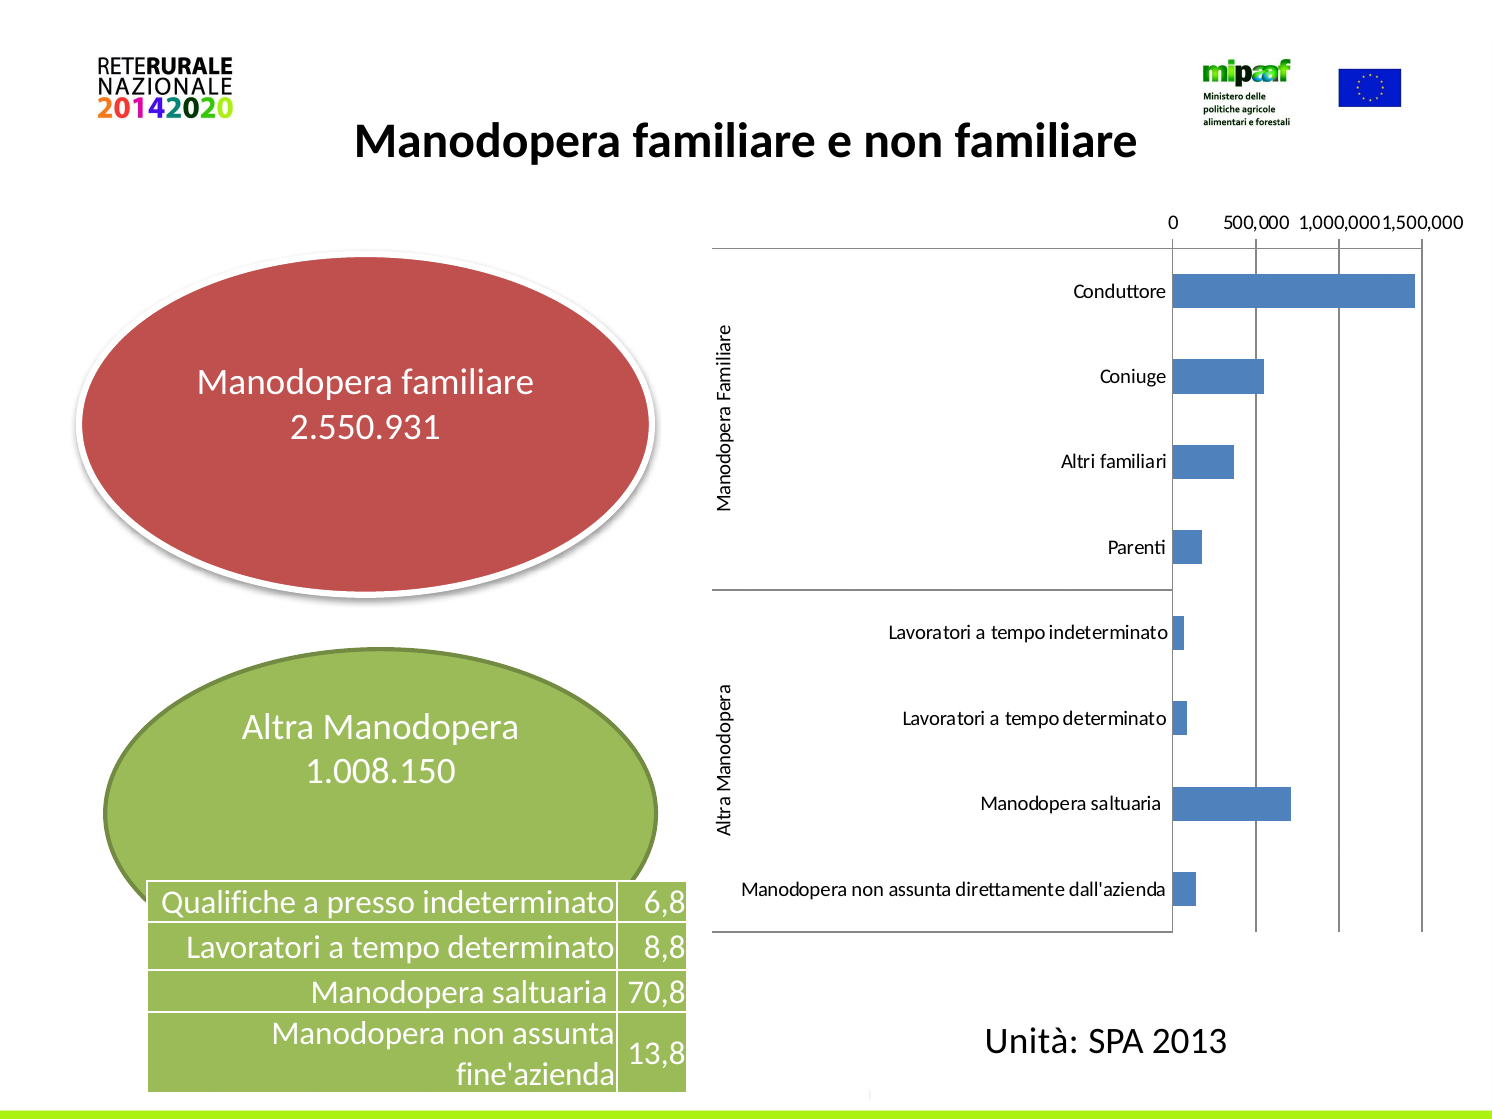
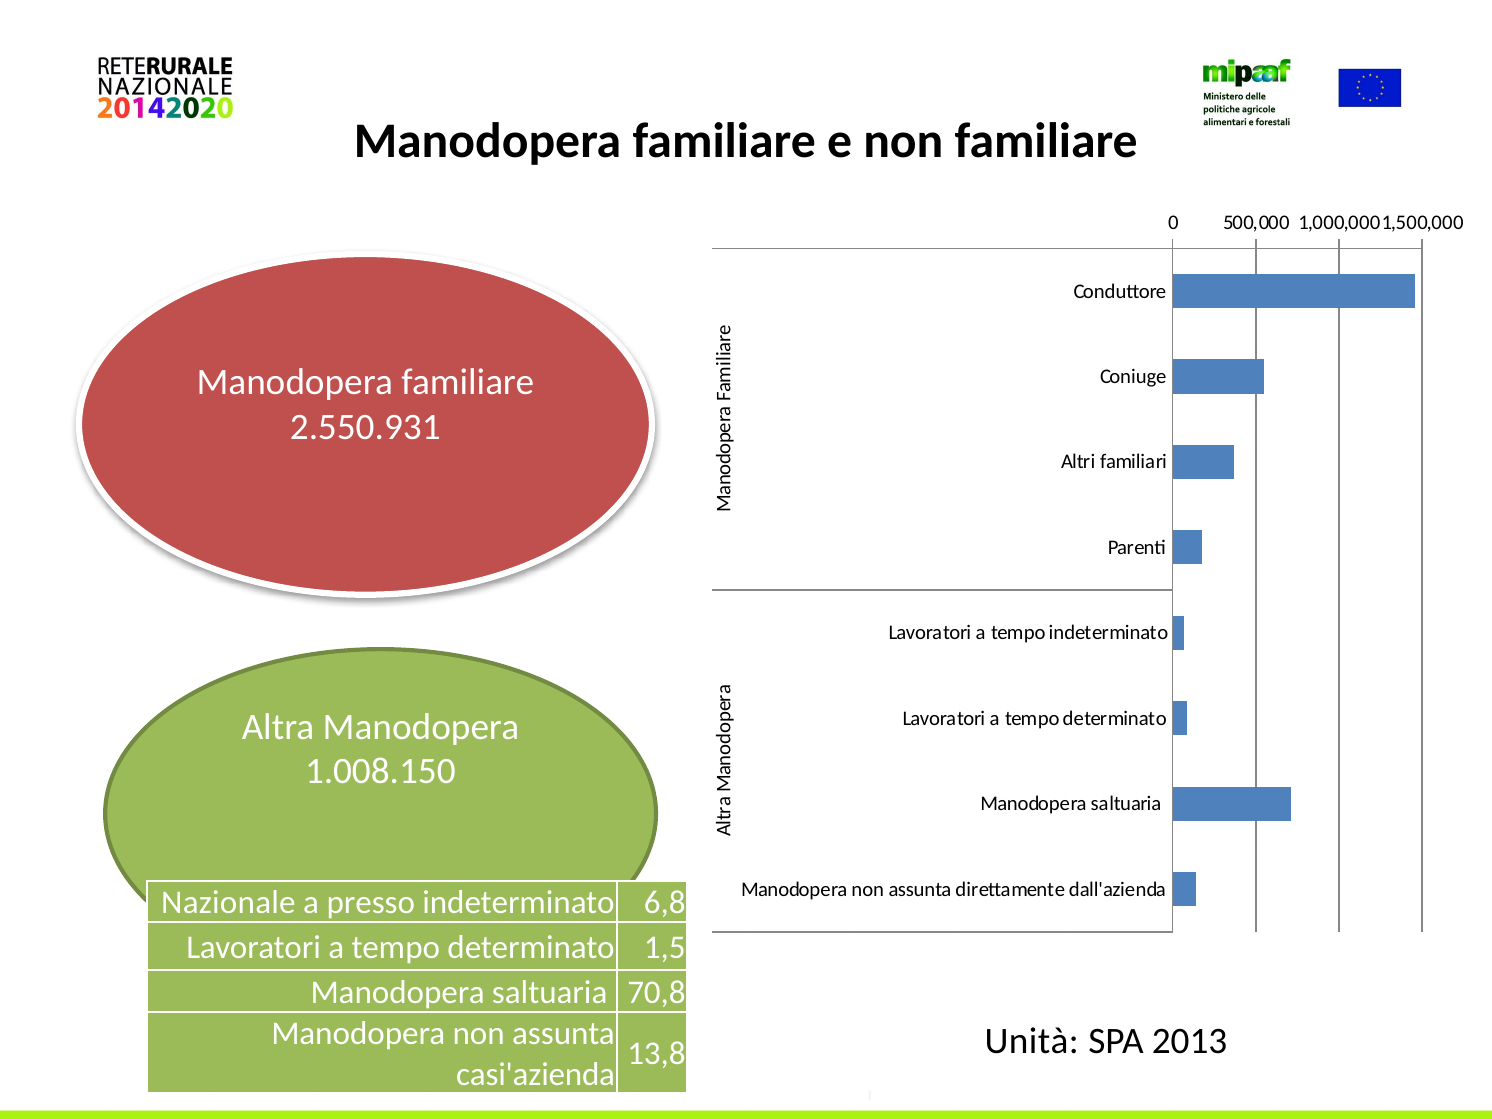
Qualifiche: Qualifiche -> Nazionale (228, 903)
8,8: 8,8 -> 1,5 (665, 947)
fine'azienda: fine'azienda -> casi'azienda (536, 1074)
